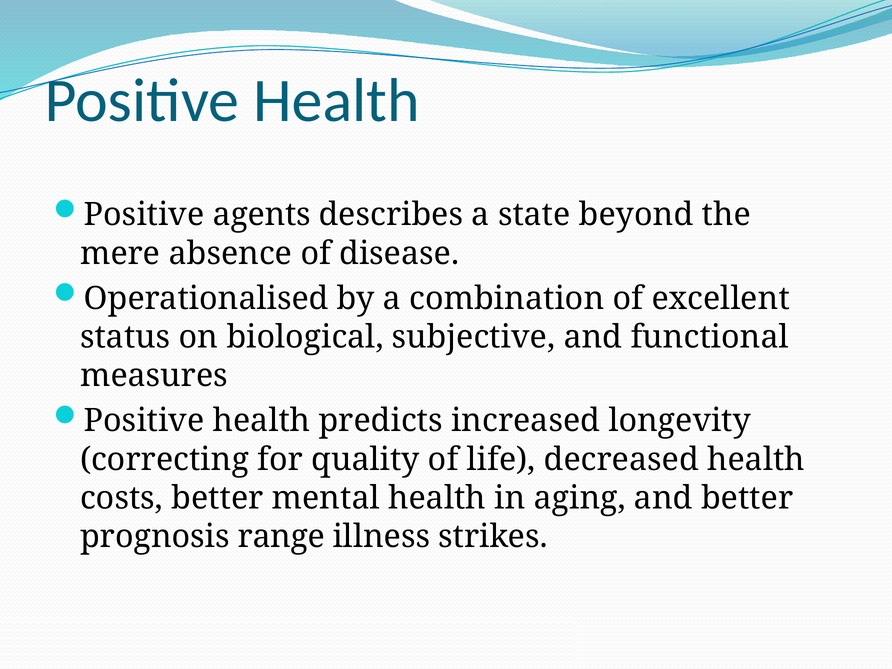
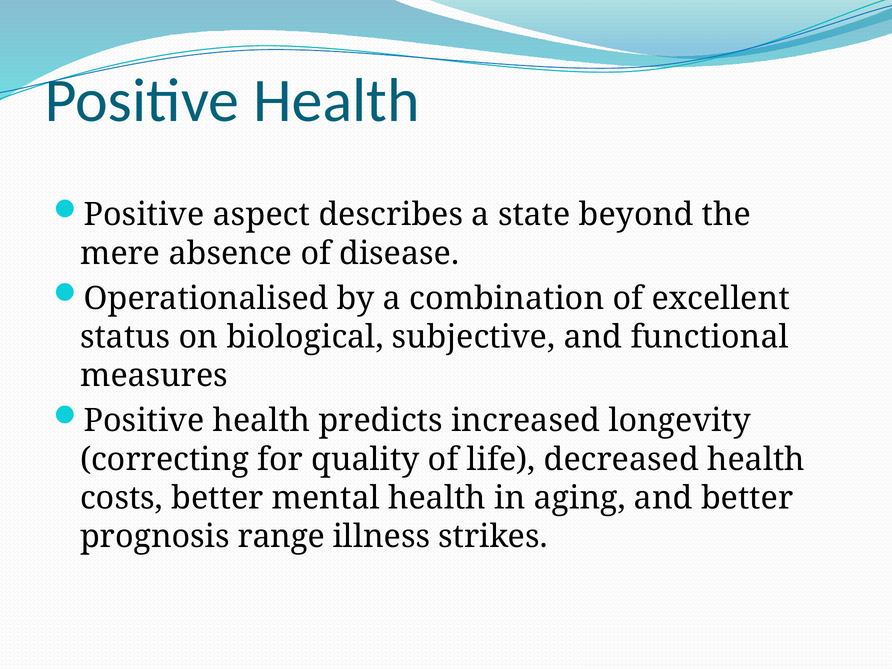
agents: agents -> aspect (261, 215)
